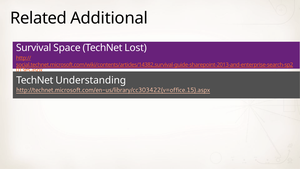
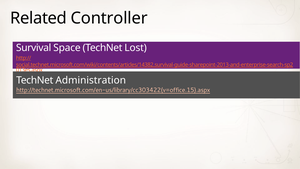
Additional: Additional -> Controller (109, 18)
Understanding: Understanding -> Administration (91, 80)
